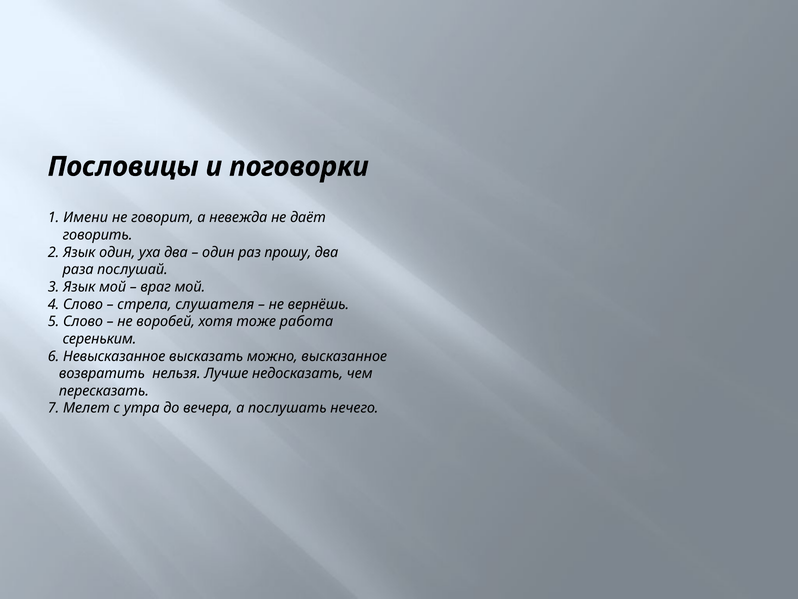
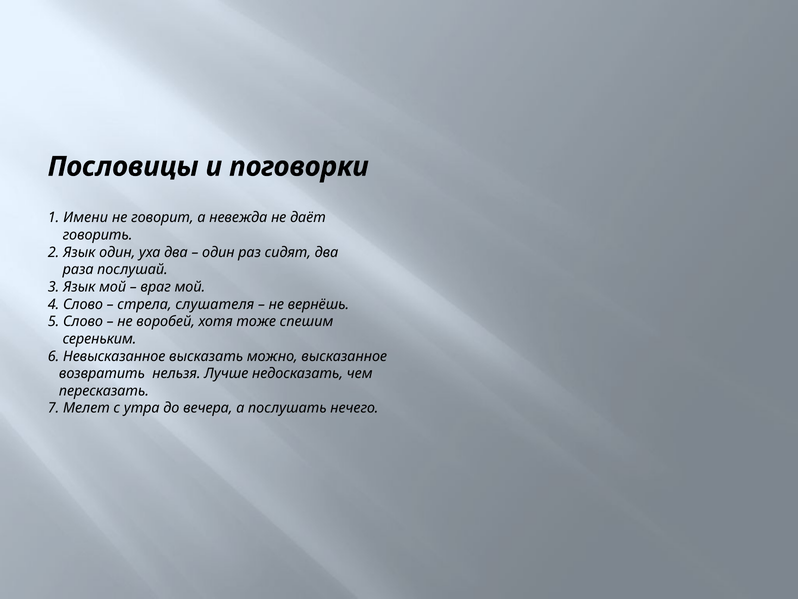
прошу: прошу -> сидят (288, 252)
работа: работа -> спешим (307, 321)
